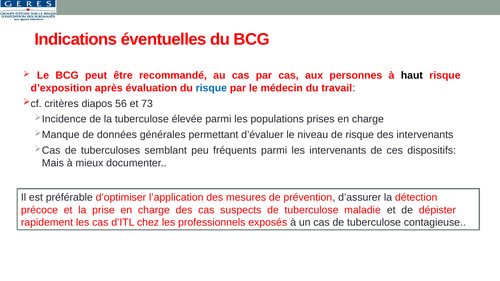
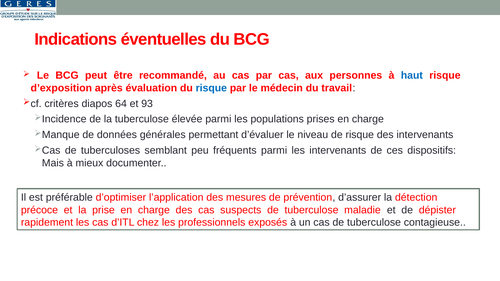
haut colour: black -> blue (412, 75)
56: 56 -> 64 (121, 104)
73: 73 -> 93 (147, 104)
